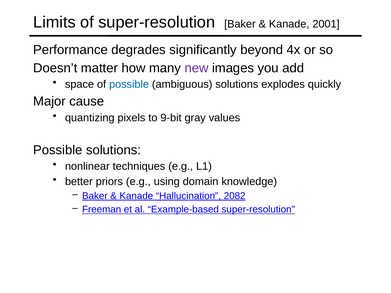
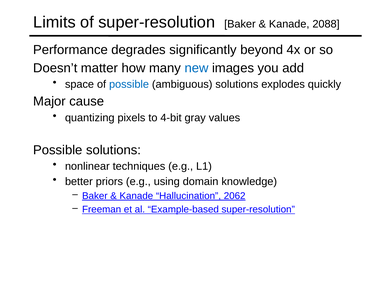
2001: 2001 -> 2088 (326, 24)
new colour: purple -> blue (196, 68)
9-bit: 9-bit -> 4-bit (171, 118)
2082: 2082 -> 2062 (235, 196)
